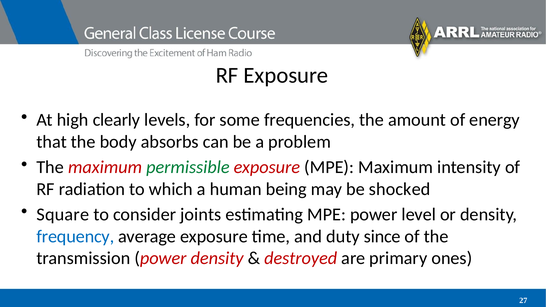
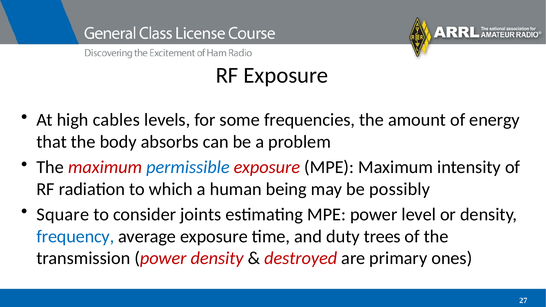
clearly: clearly -> cables (116, 120)
permissible colour: green -> blue (188, 167)
shocked: shocked -> possibly (400, 189)
since: since -> trees (382, 237)
